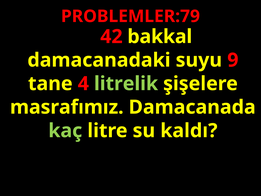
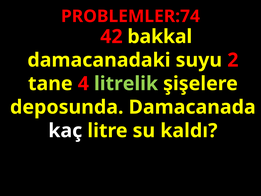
PROBLEMLER:79: PROBLEMLER:79 -> PROBLEMLER:74 (130, 16)
9: 9 -> 2 (233, 60)
masrafımız: masrafımız -> deposunda (67, 107)
kaç colour: light green -> white (65, 131)
